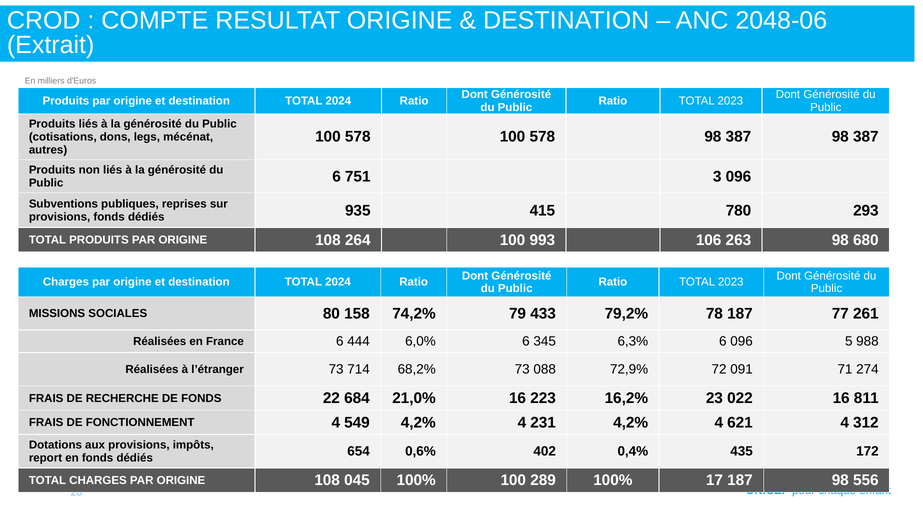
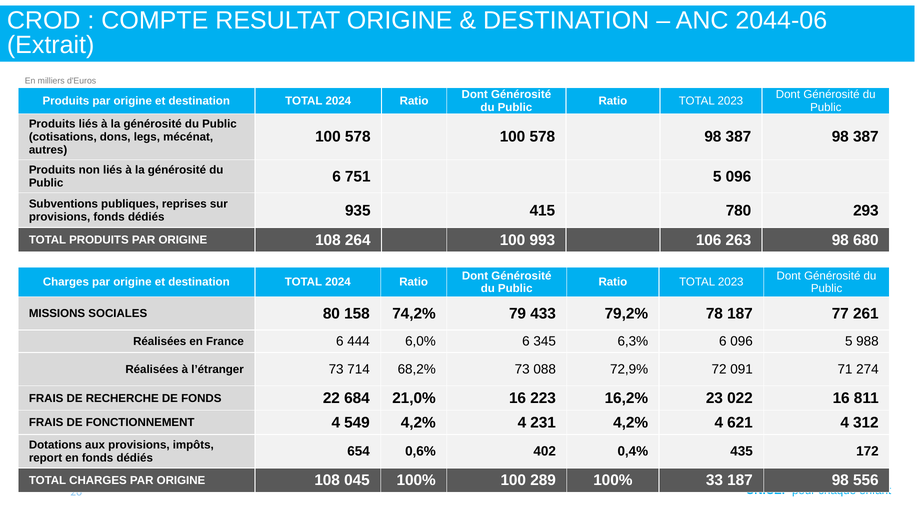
2048-06: 2048-06 -> 2044-06 (781, 21)
751 3: 3 -> 5 (717, 177)
17: 17 -> 33 (714, 481)
